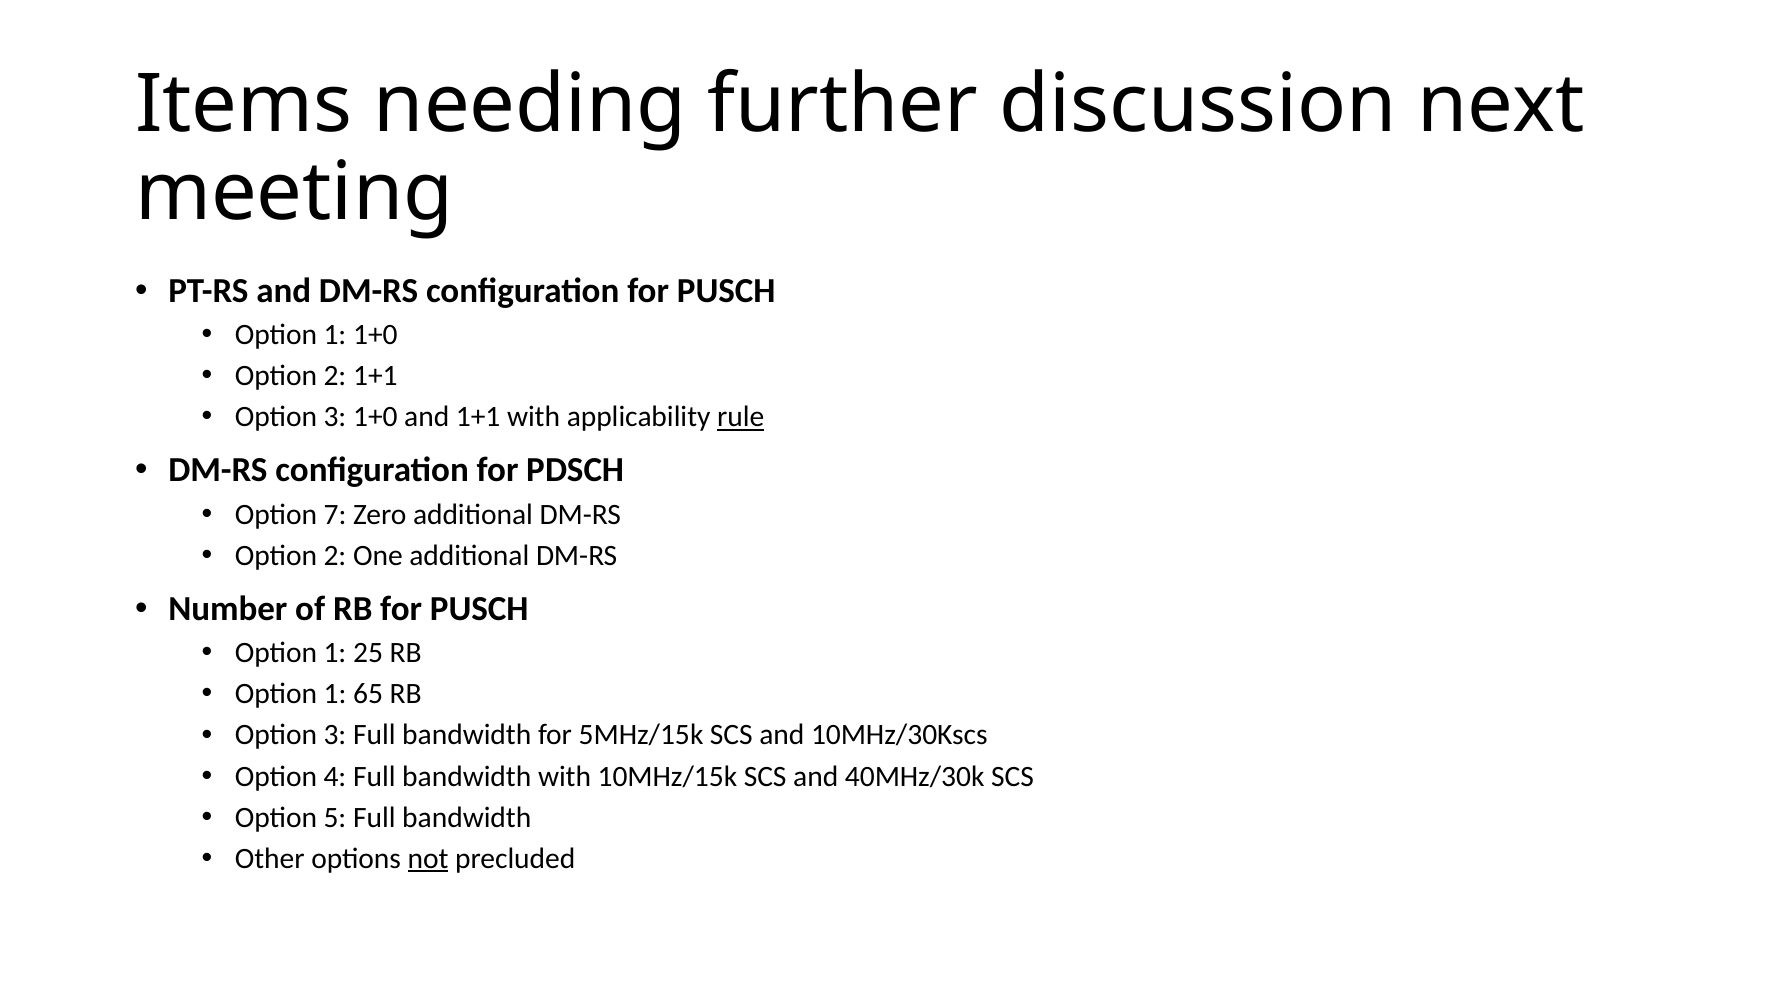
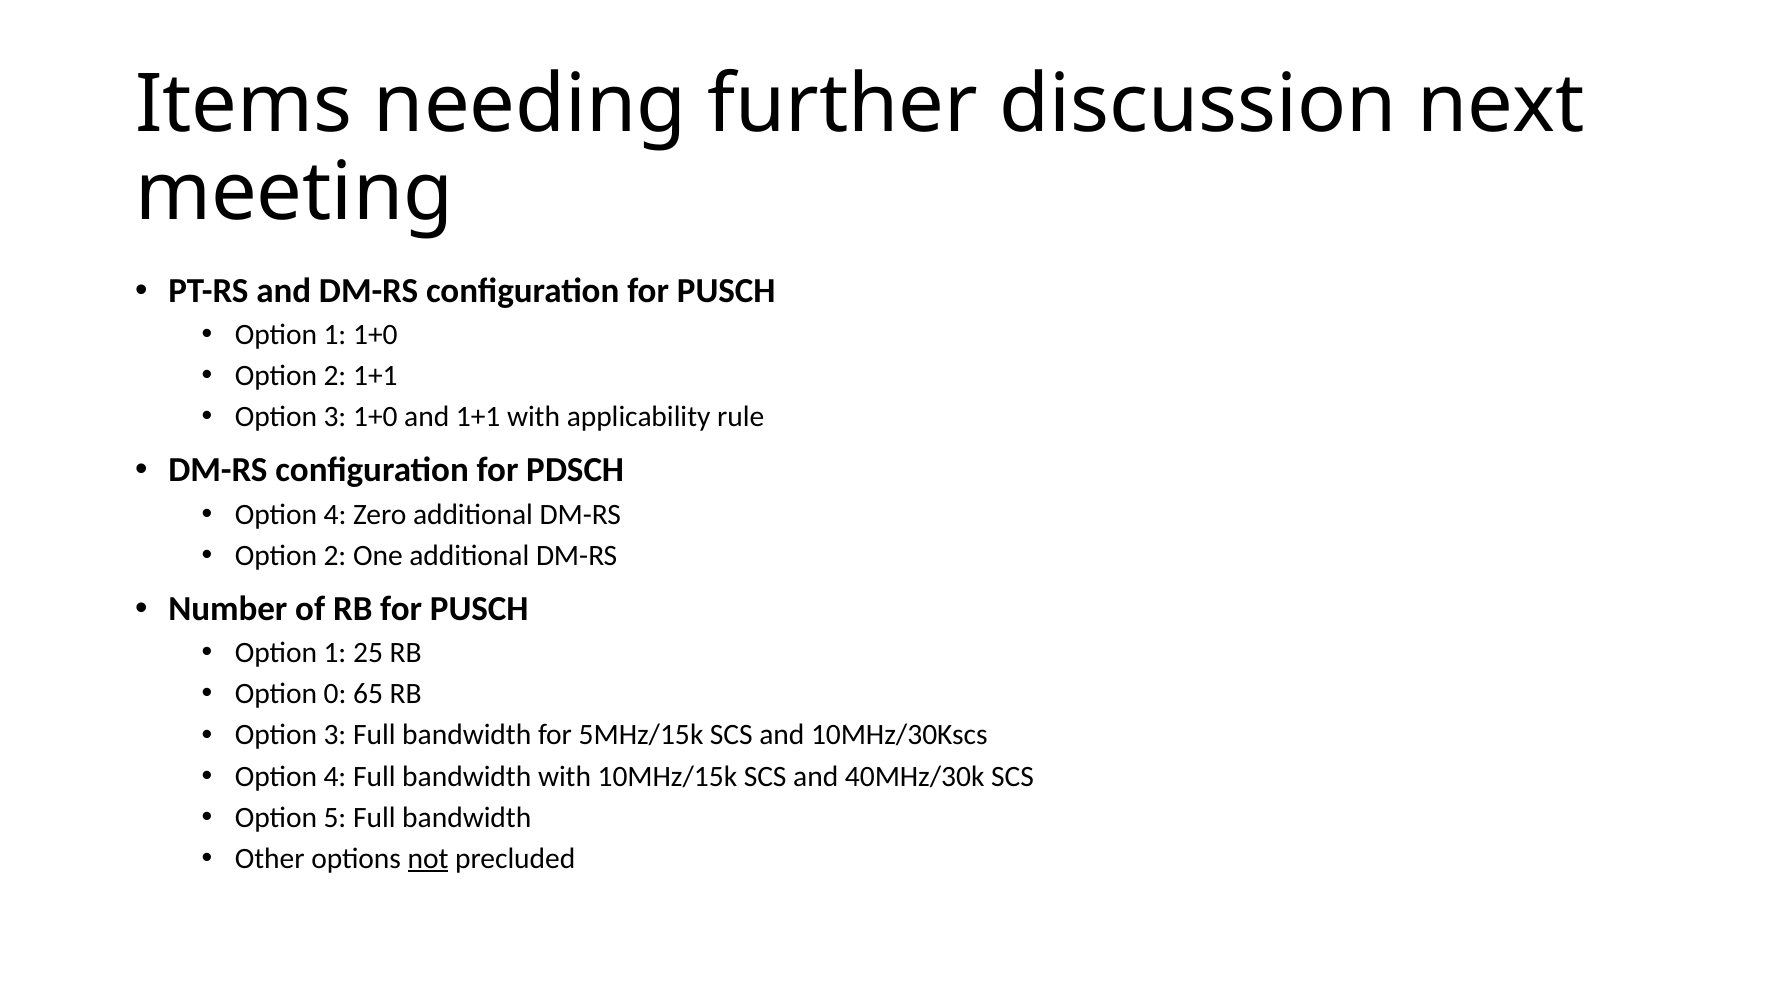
rule underline: present -> none (741, 417)
7: 7 -> 4 (335, 515)
1: 1 -> 0 (335, 694)
